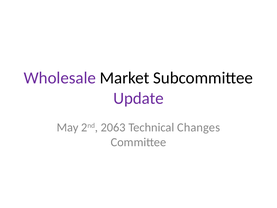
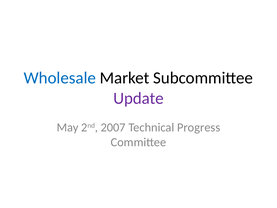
Wholesale colour: purple -> blue (60, 78)
2063: 2063 -> 2007 (113, 127)
Changes: Changes -> Progress (199, 127)
